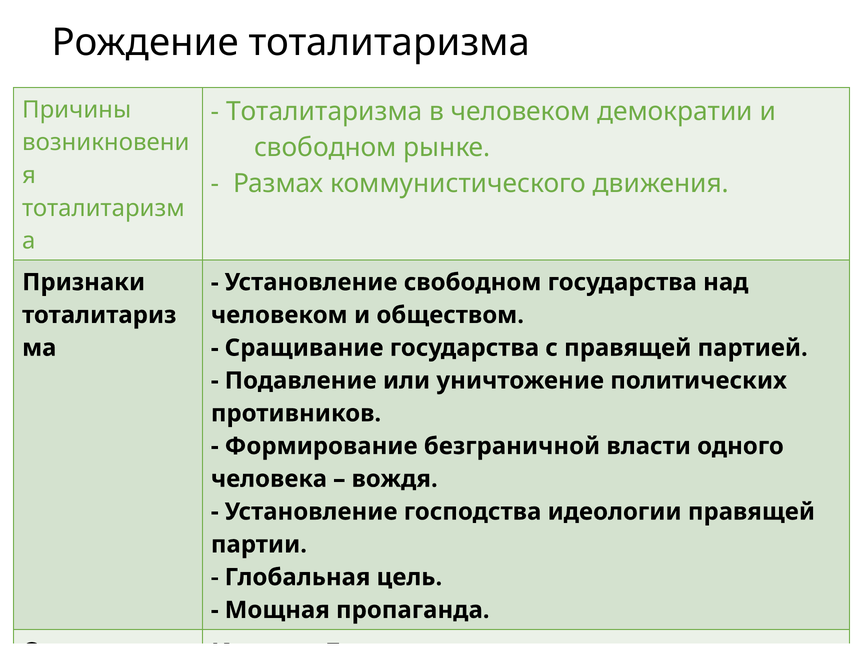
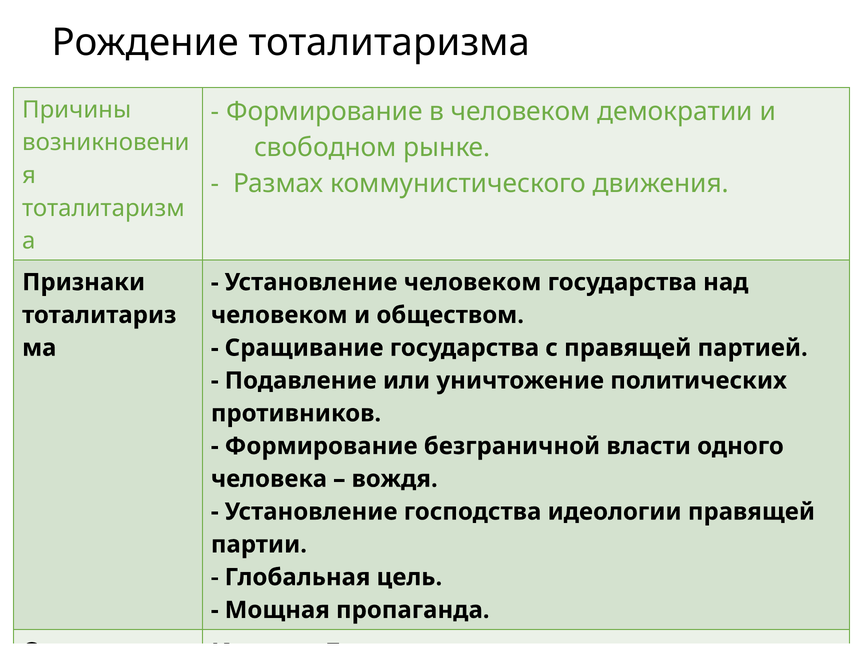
Тоталитаризма: Тоталитаризма -> Формирование (324, 111)
Установление свободном: свободном -> человеком (473, 282)
